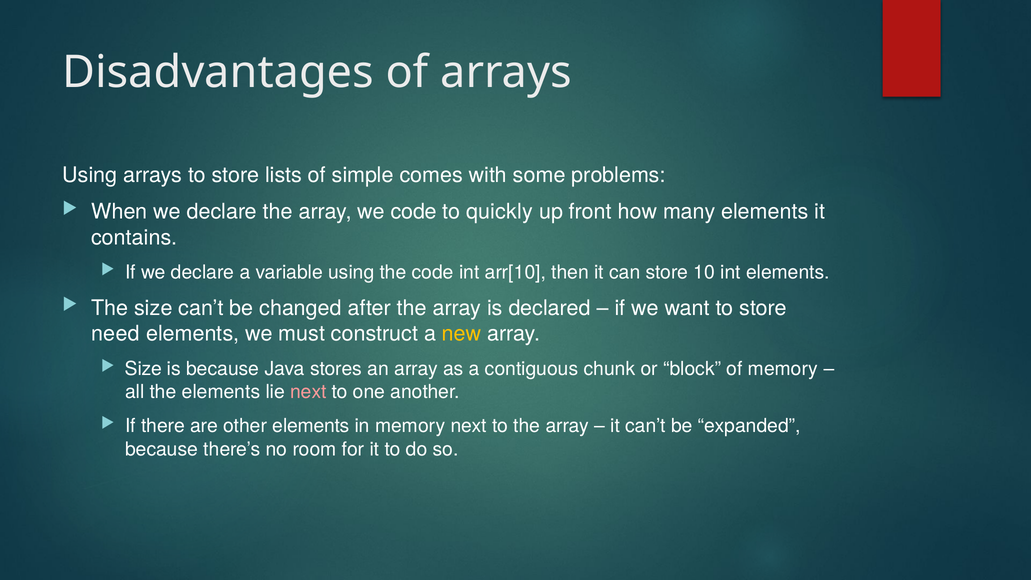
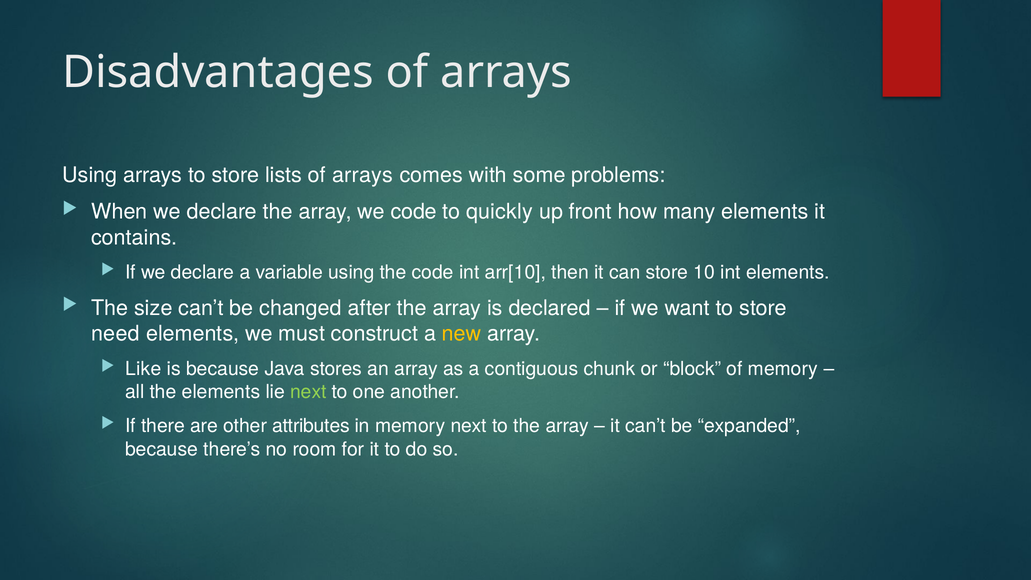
lists of simple: simple -> arrays (363, 175)
Size: Size -> Like (143, 369)
next colour: pink -> light green (308, 392)
other elements: elements -> attributes (311, 426)
